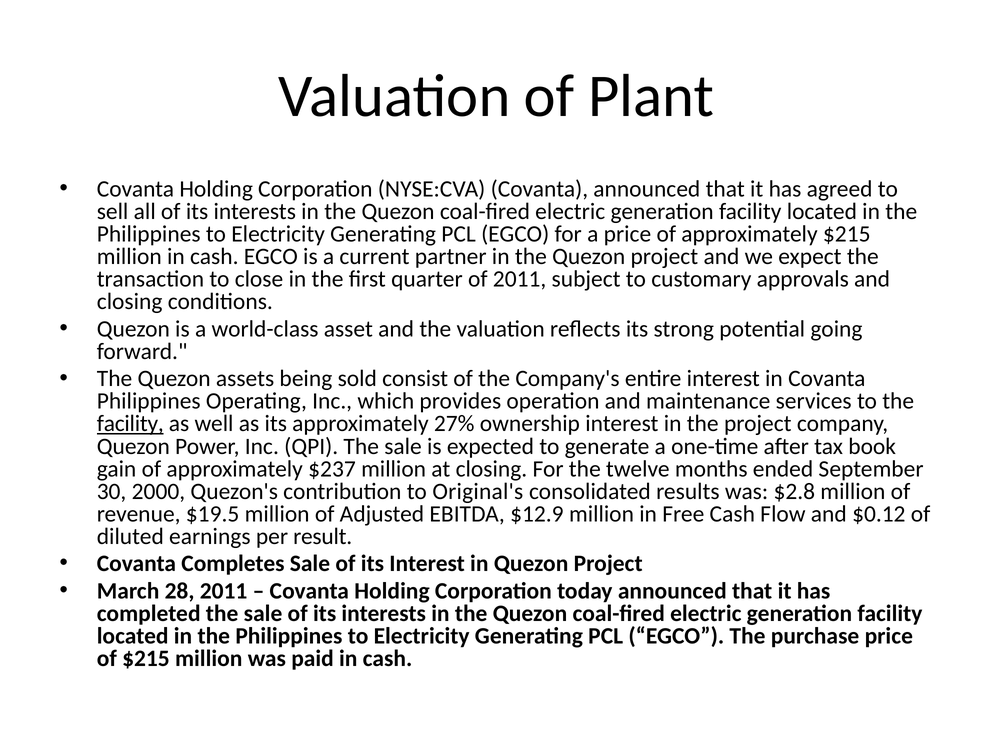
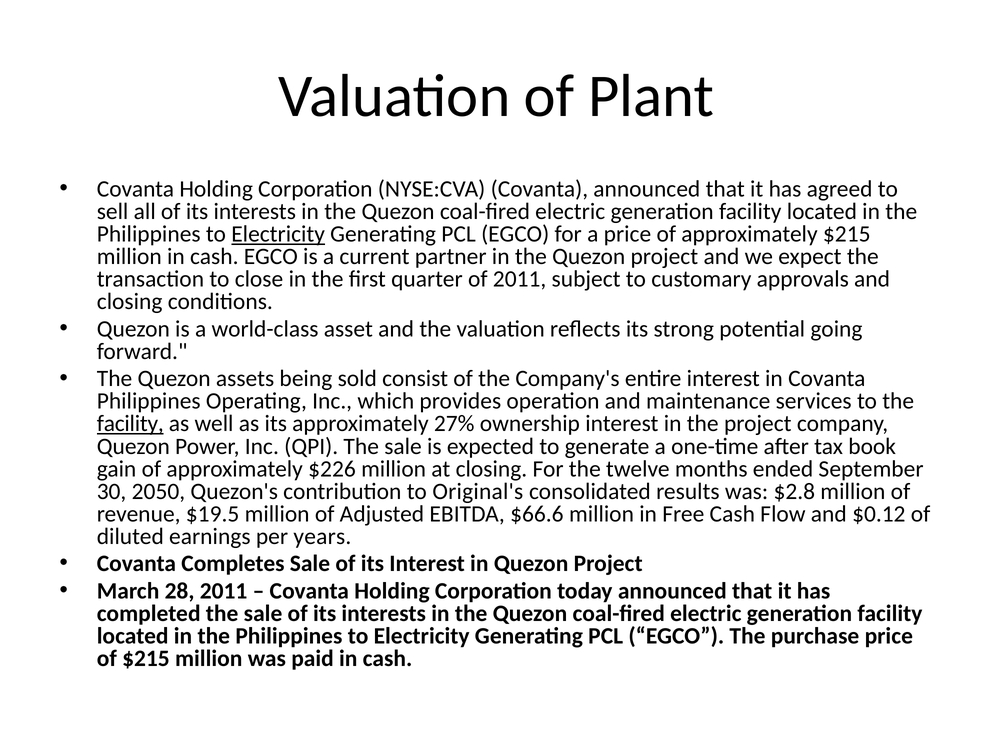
Electricity underline: none -> present (278, 234)
$237: $237 -> $226 (332, 469)
2000: 2000 -> 2050 (158, 491)
$12.9: $12.9 -> $66.6 (537, 514)
result: result -> years (322, 536)
